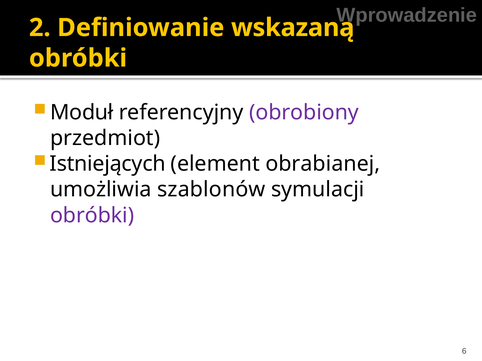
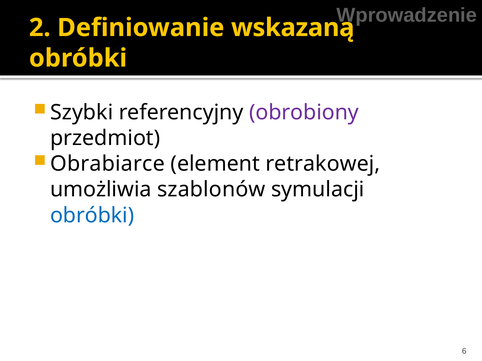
Moduł: Moduł -> Szybki (82, 113)
Istniejących: Istniejących -> Obrabiarce (107, 164)
obrabianej: obrabianej -> retrakowej (323, 164)
obróbki colour: purple -> blue (92, 216)
